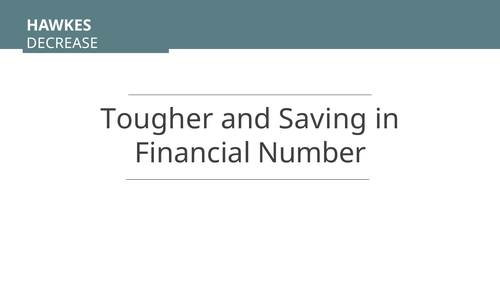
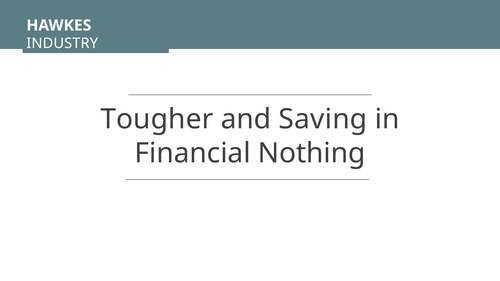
DECREASE: DECREASE -> INDUSTRY (62, 43)
Number: Number -> Nothing (312, 153)
